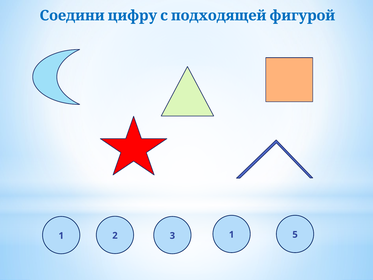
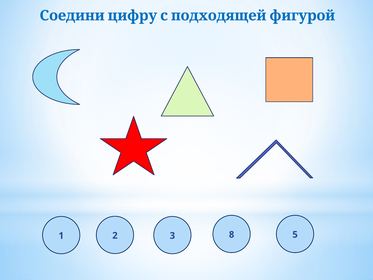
3 1: 1 -> 8 (232, 234)
